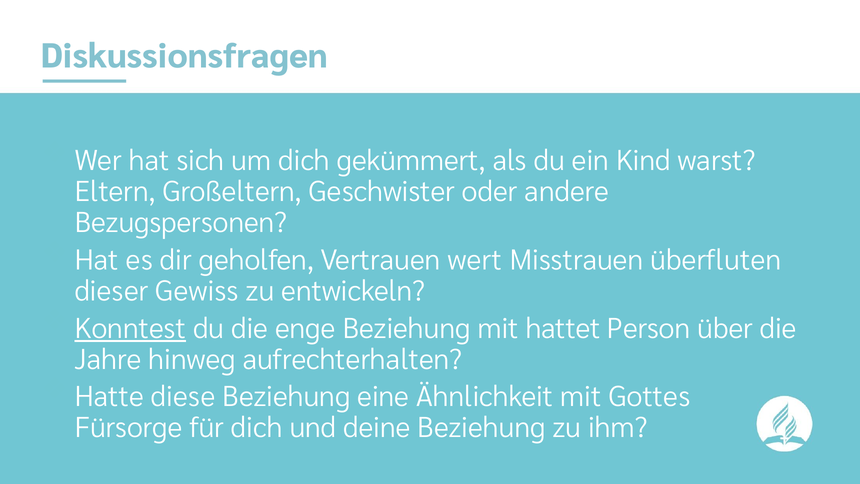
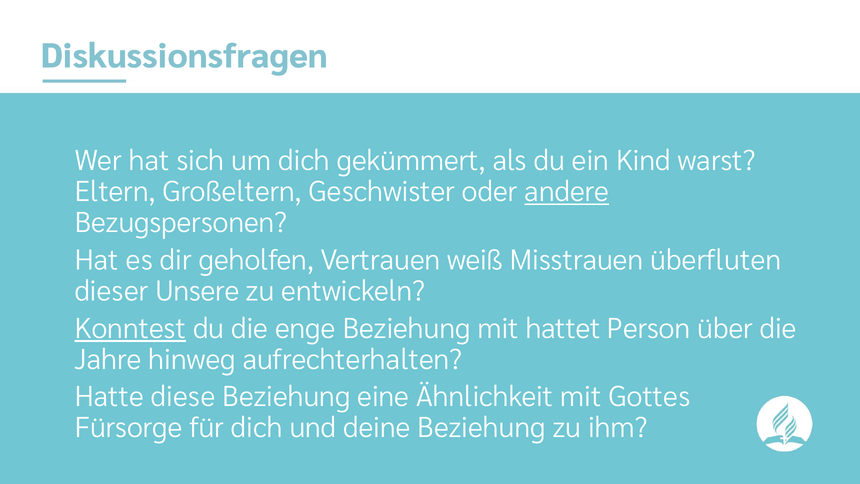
andere underline: none -> present (567, 192)
wert: wert -> weiß (475, 260)
Gewiss: Gewiss -> Unsere (197, 291)
